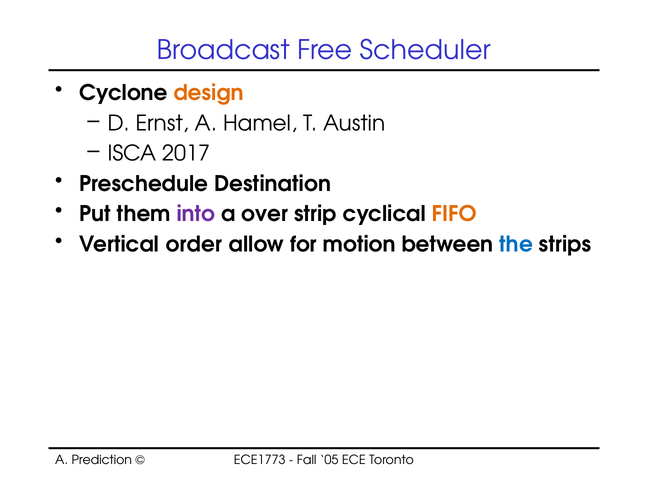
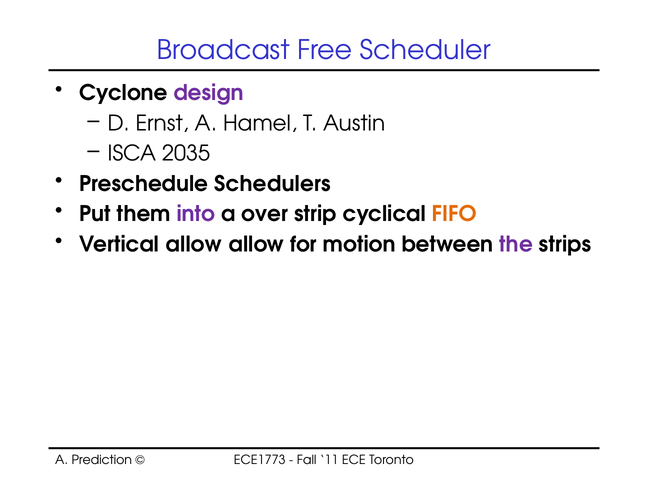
design colour: orange -> purple (209, 93)
2017: 2017 -> 2035 (186, 154)
Destination: Destination -> Schedulers (273, 184)
Vertical order: order -> allow (194, 244)
the colour: blue -> purple (516, 244)
05: 05 -> 11 (329, 460)
